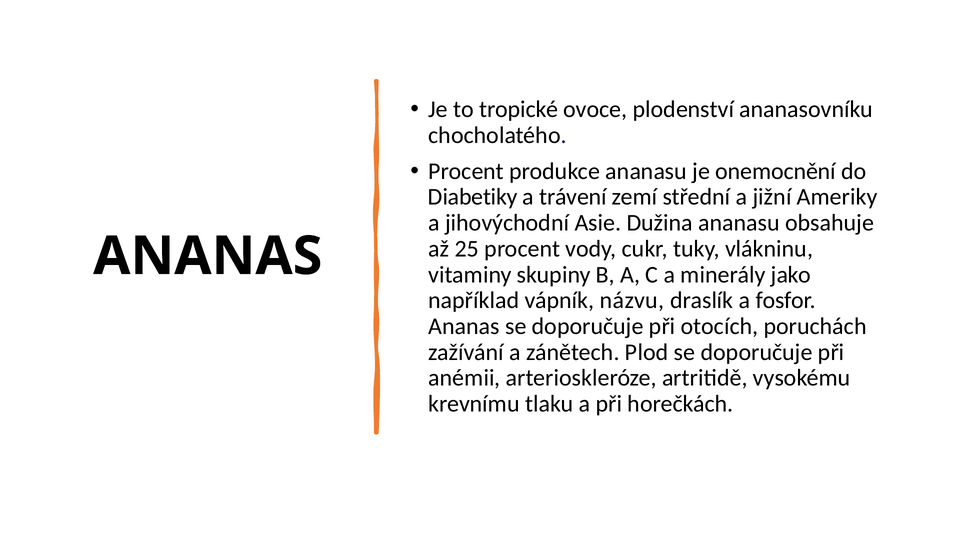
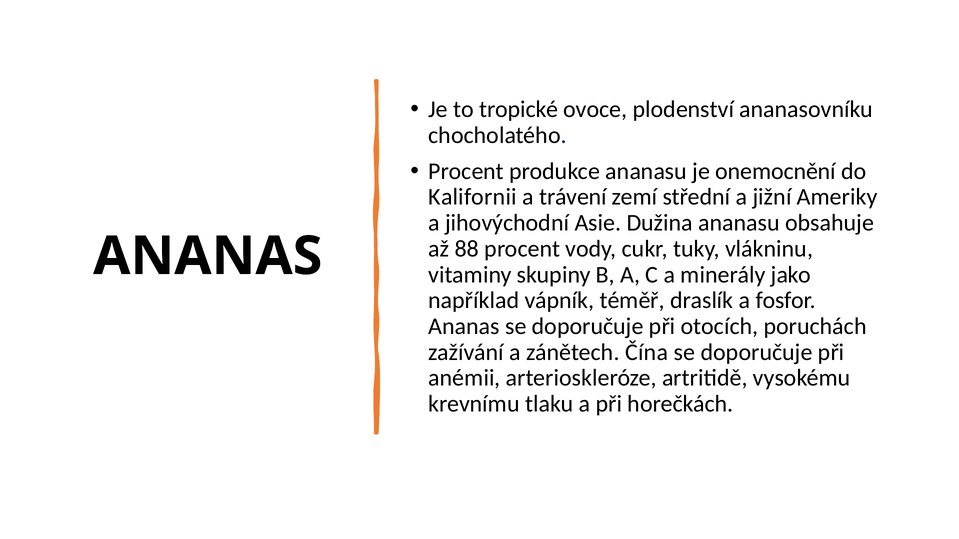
Diabetiky: Diabetiky -> Kalifornii (473, 197)
25: 25 -> 88 (467, 249)
názvu: názvu -> téměř (632, 301)
Plod: Plod -> Čína (647, 352)
